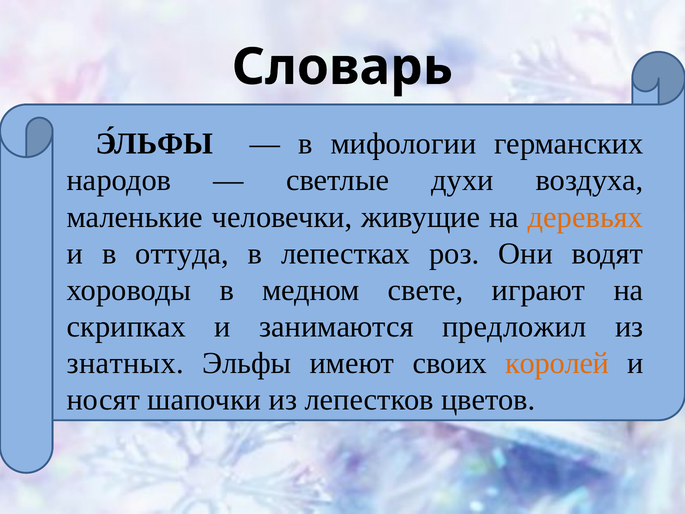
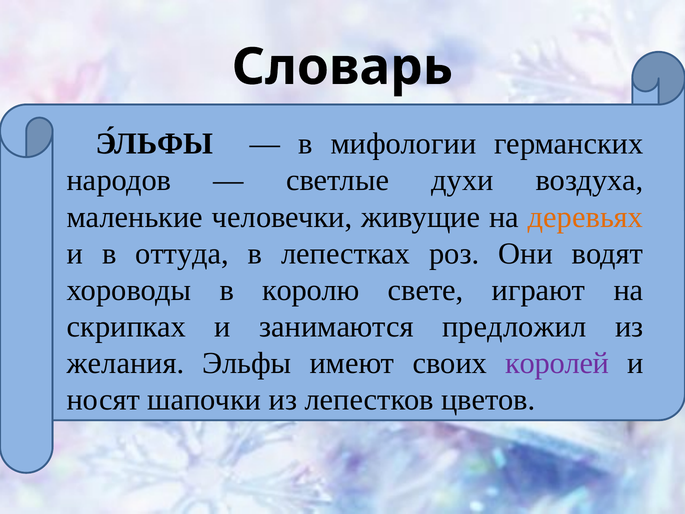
медном: медном -> королю (311, 290)
знатных: знатных -> желания (125, 363)
королей colour: orange -> purple (557, 363)
